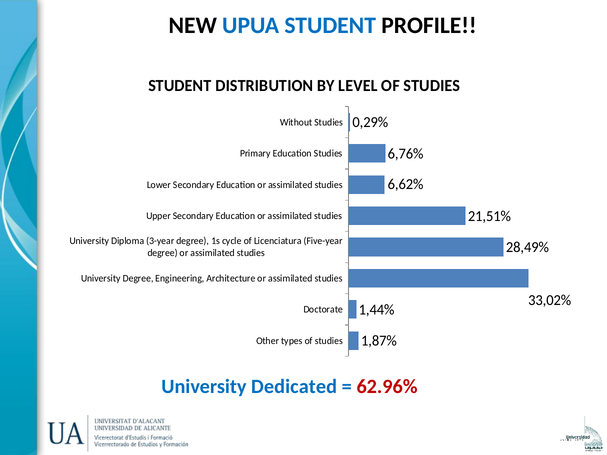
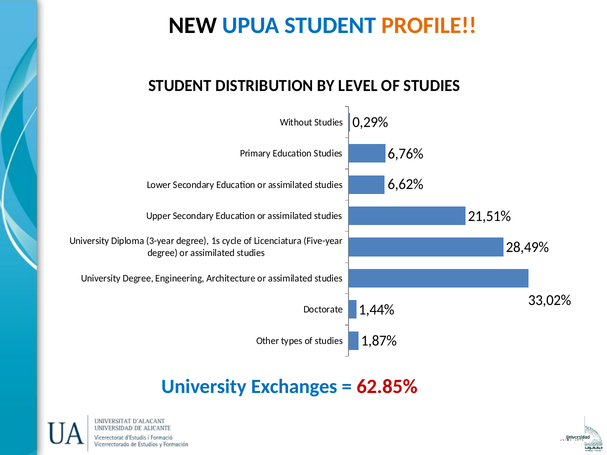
PROFILE colour: black -> orange (429, 26)
Dedicated: Dedicated -> Exchanges (294, 387)
62.96%: 62.96% -> 62.85% (387, 387)
